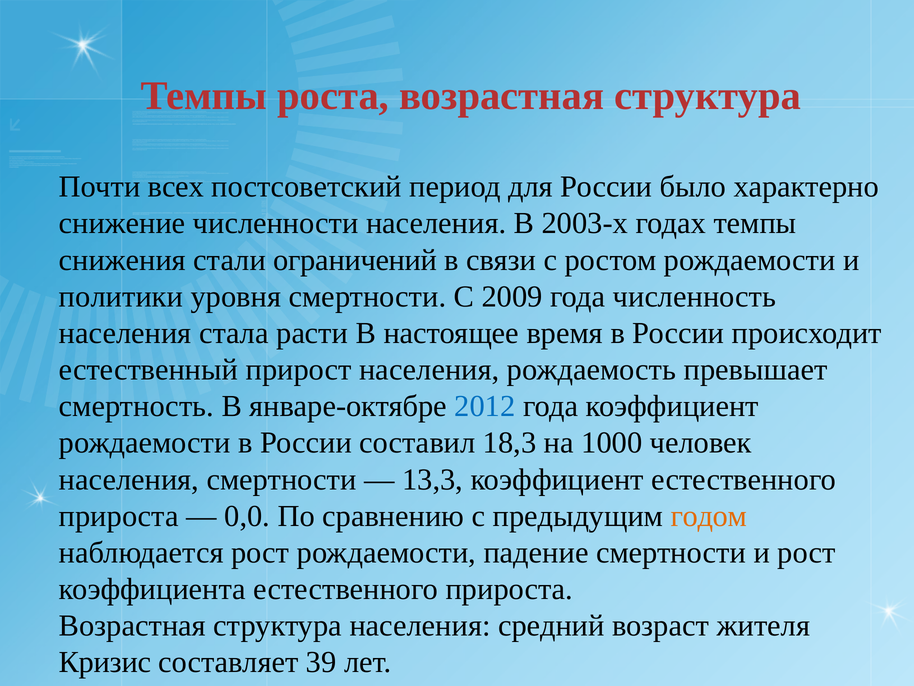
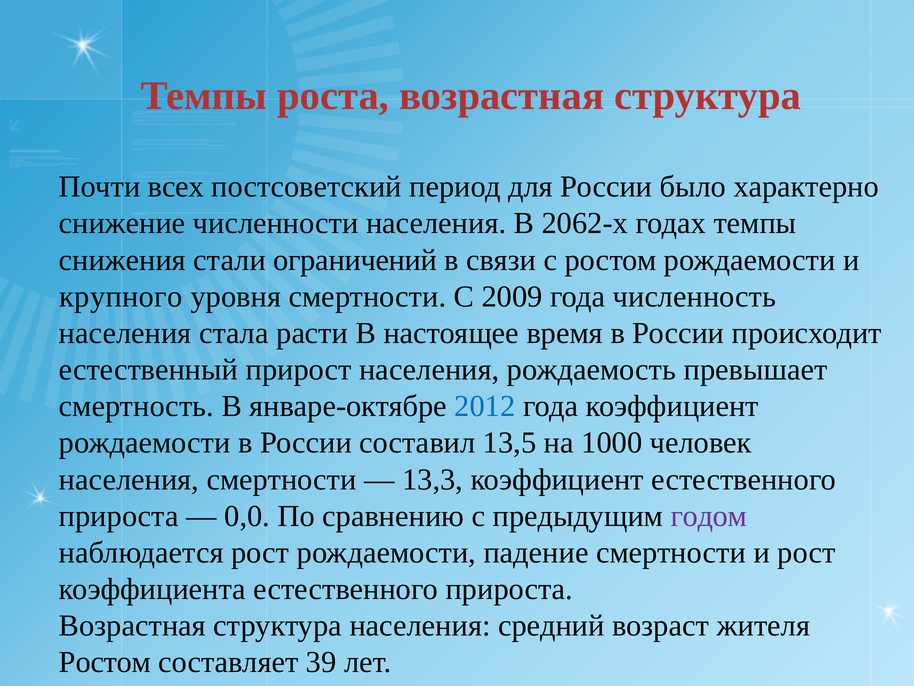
2003-х: 2003-х -> 2062-х (585, 223)
политики: политики -> крупного (121, 296)
18,3: 18,3 -> 13,5 (510, 443)
годом colour: orange -> purple (709, 516)
Кризис: Кризис -> Ростом (105, 662)
